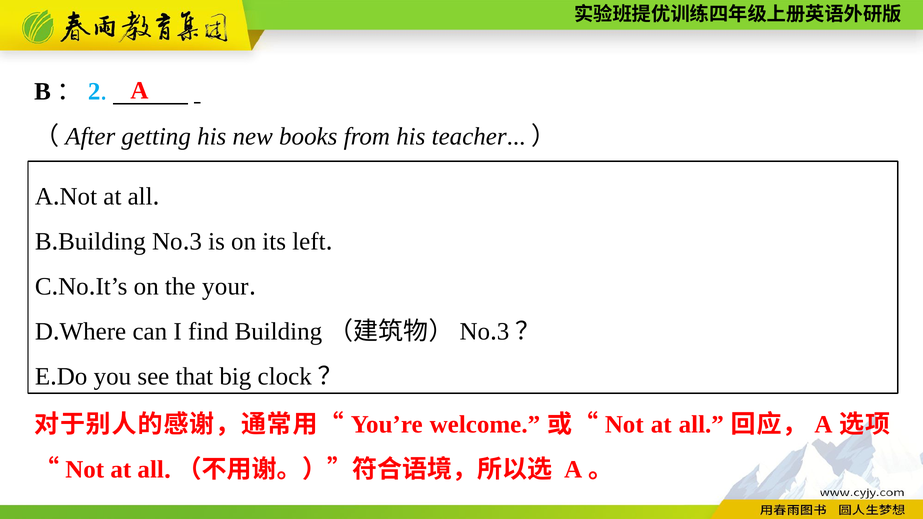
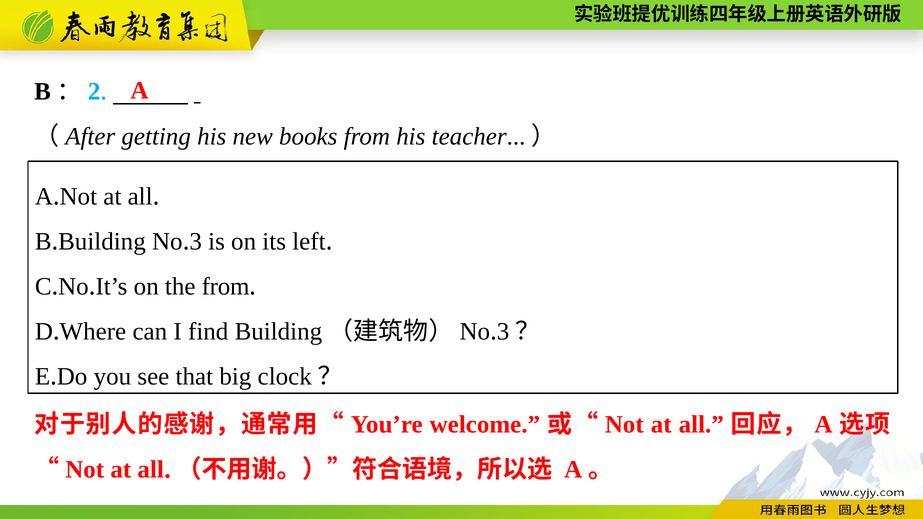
the your: your -> from (226, 287)
